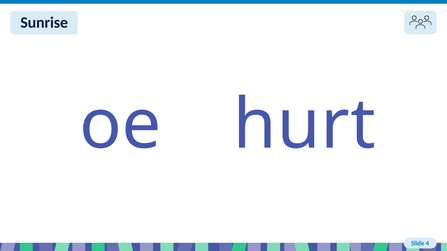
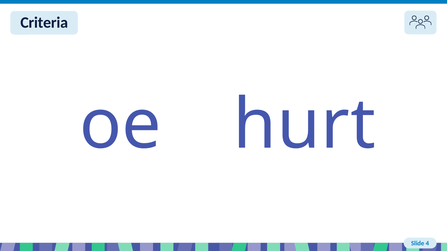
Sunrise: Sunrise -> Criteria (44, 23)
